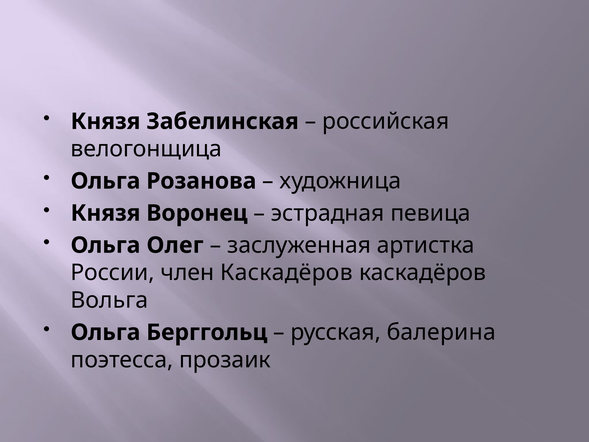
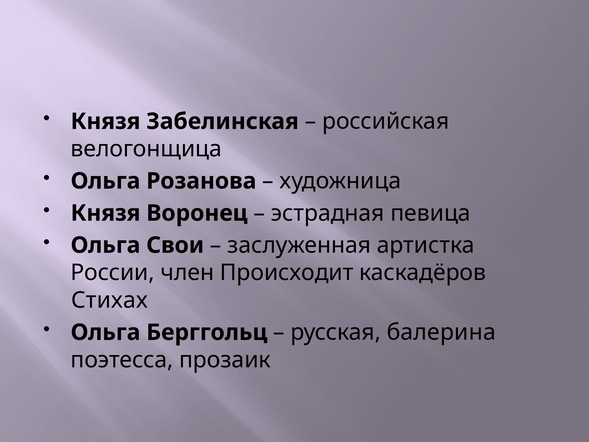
Олег: Олег -> Свои (175, 245)
член Каскадёров: Каскадёров -> Происходит (287, 273)
Вольга: Вольга -> Стихах (109, 300)
